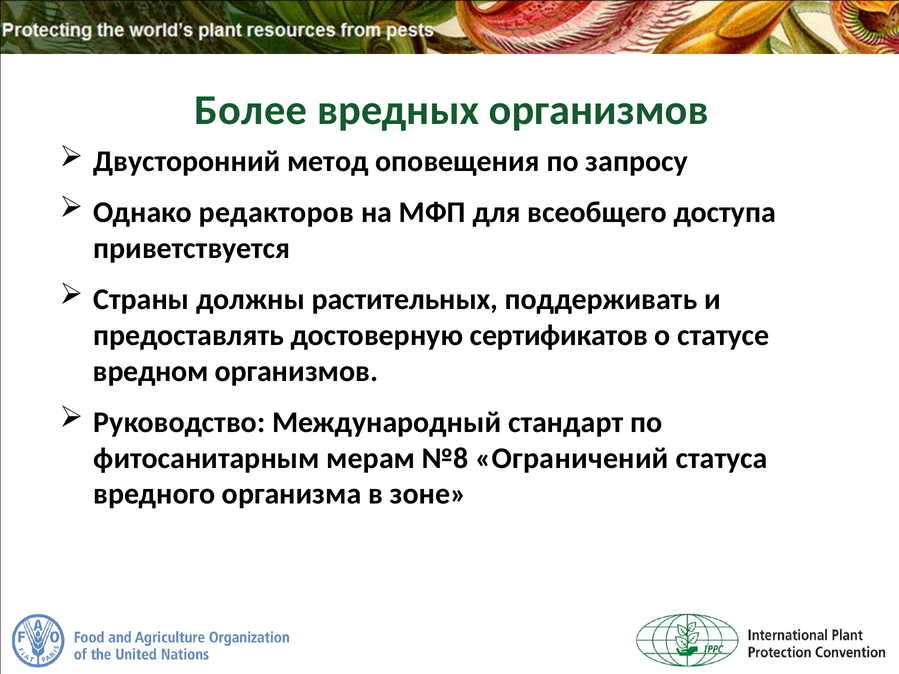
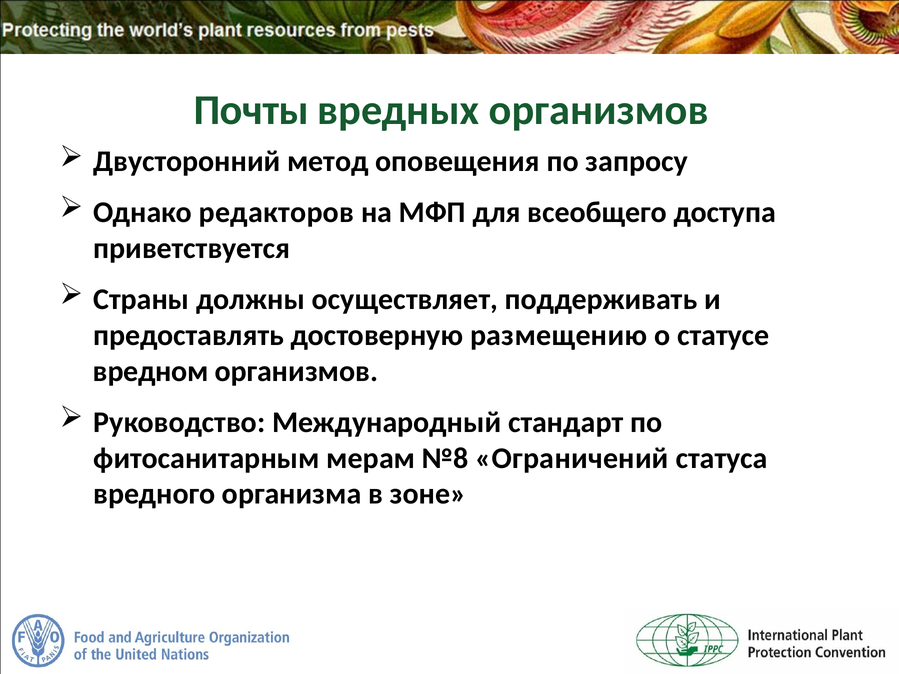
Более: Более -> Почты (251, 110)
растительных: растительных -> осуществляет (405, 299)
сертификатов: сертификатов -> размещению (559, 335)
